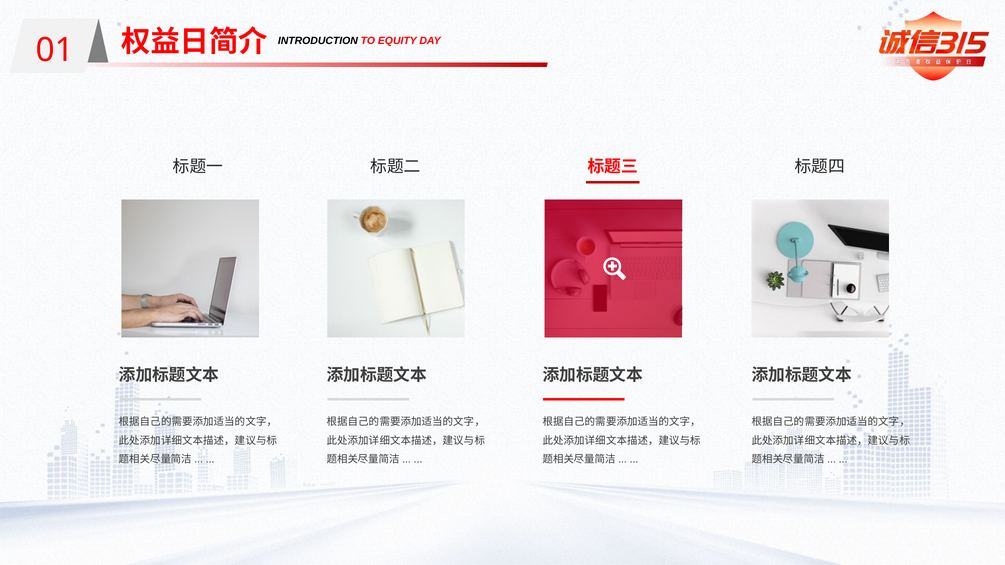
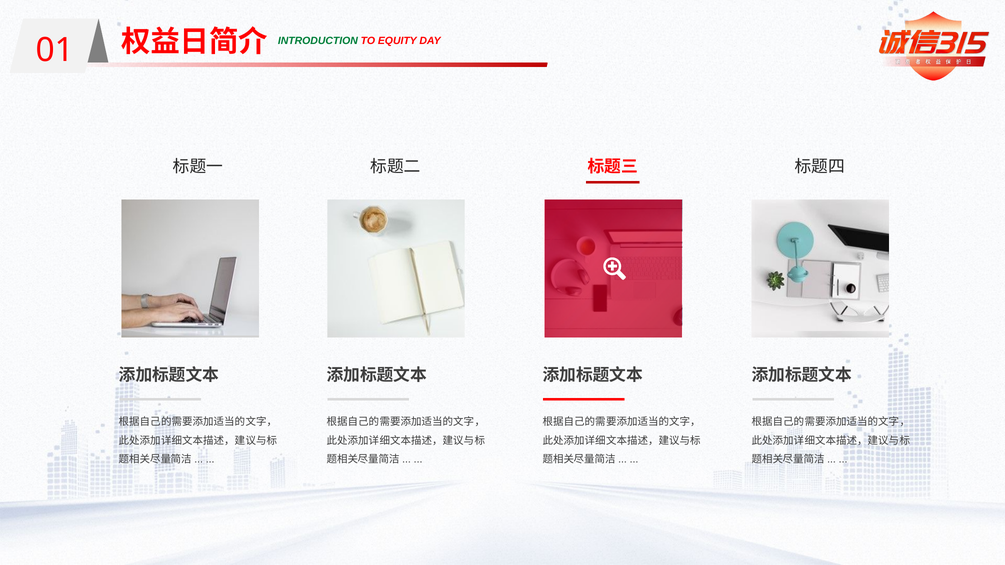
INTRODUCTION colour: black -> green (318, 41)
